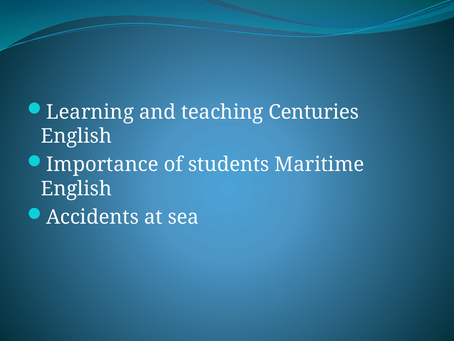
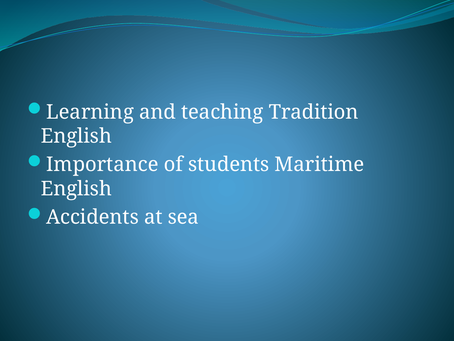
Centuries: Centuries -> Tradition (314, 112)
